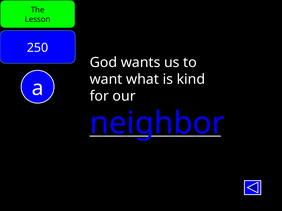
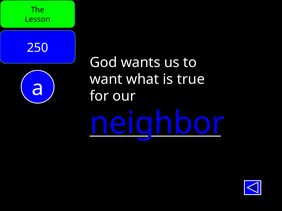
kind: kind -> true (191, 79)
